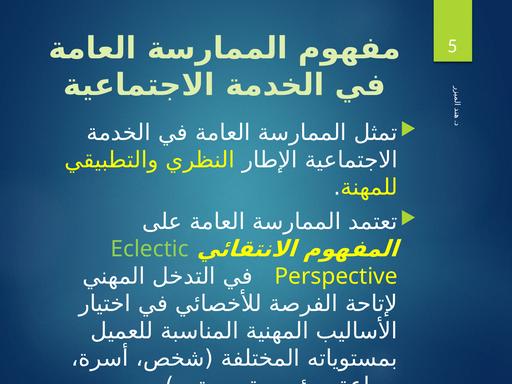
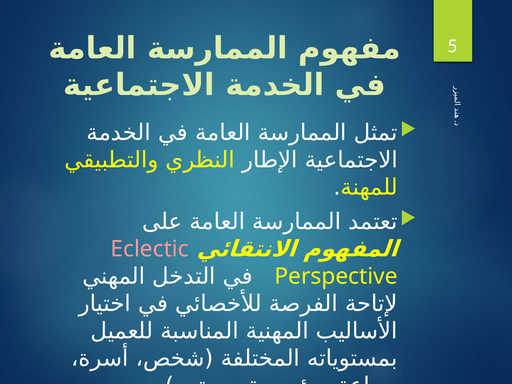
Eclectic colour: light green -> pink (150, 249)
